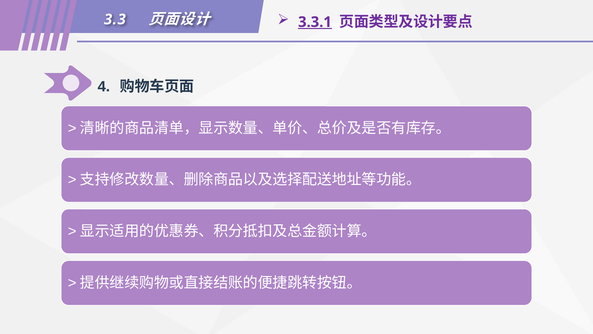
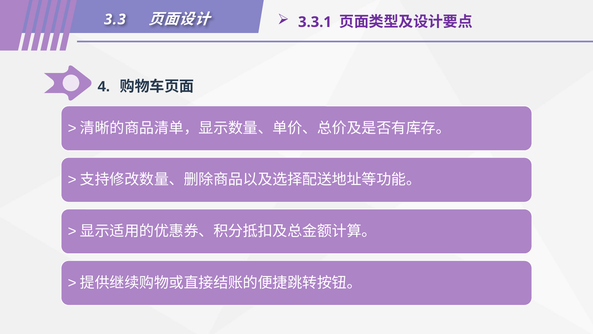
3.3.1 underline: present -> none (315, 22)
